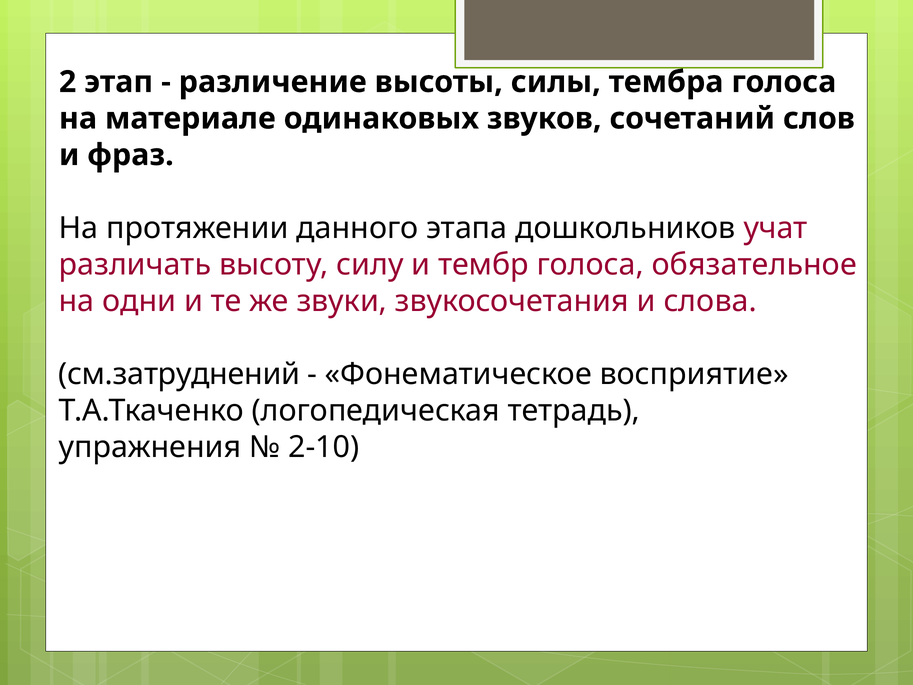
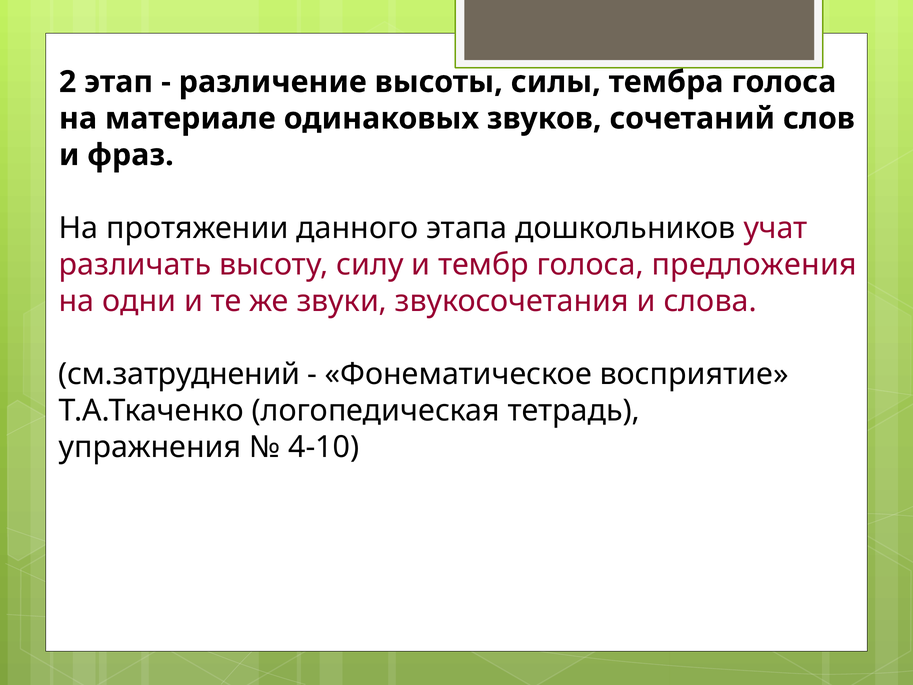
обязательное: обязательное -> предложения (754, 265)
2-10: 2-10 -> 4-10 (324, 447)
